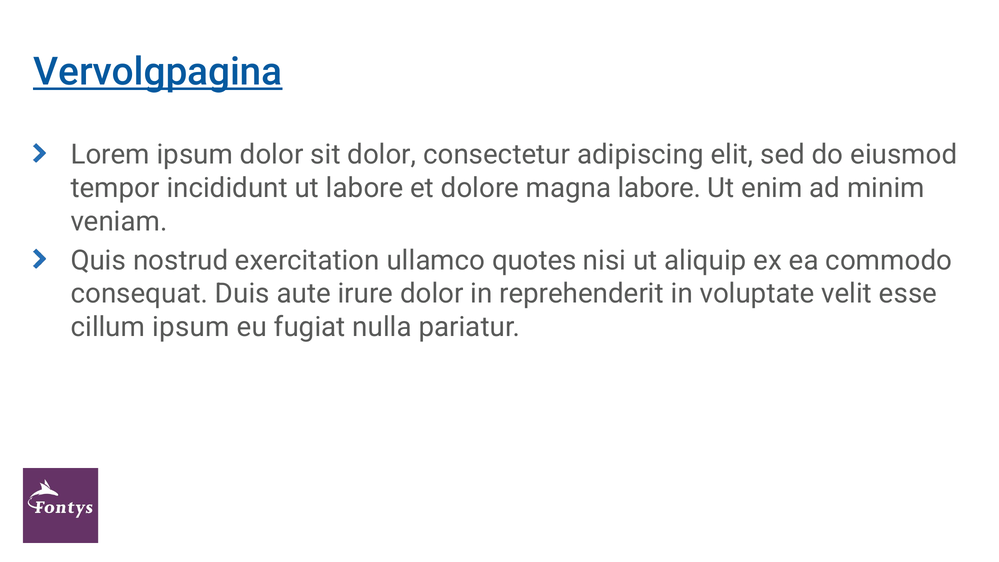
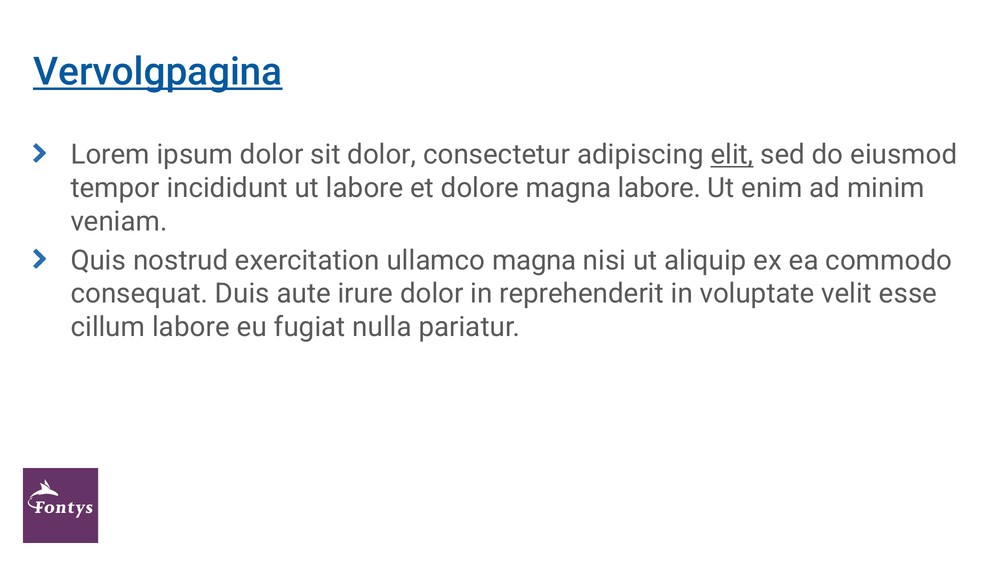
elit underline: none -> present (732, 155)
ullamco quotes: quotes -> magna (534, 260)
cillum ipsum: ipsum -> labore (191, 327)
